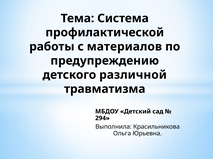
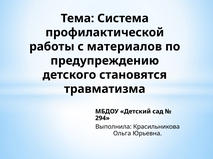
различной: различной -> становятся (133, 75)
